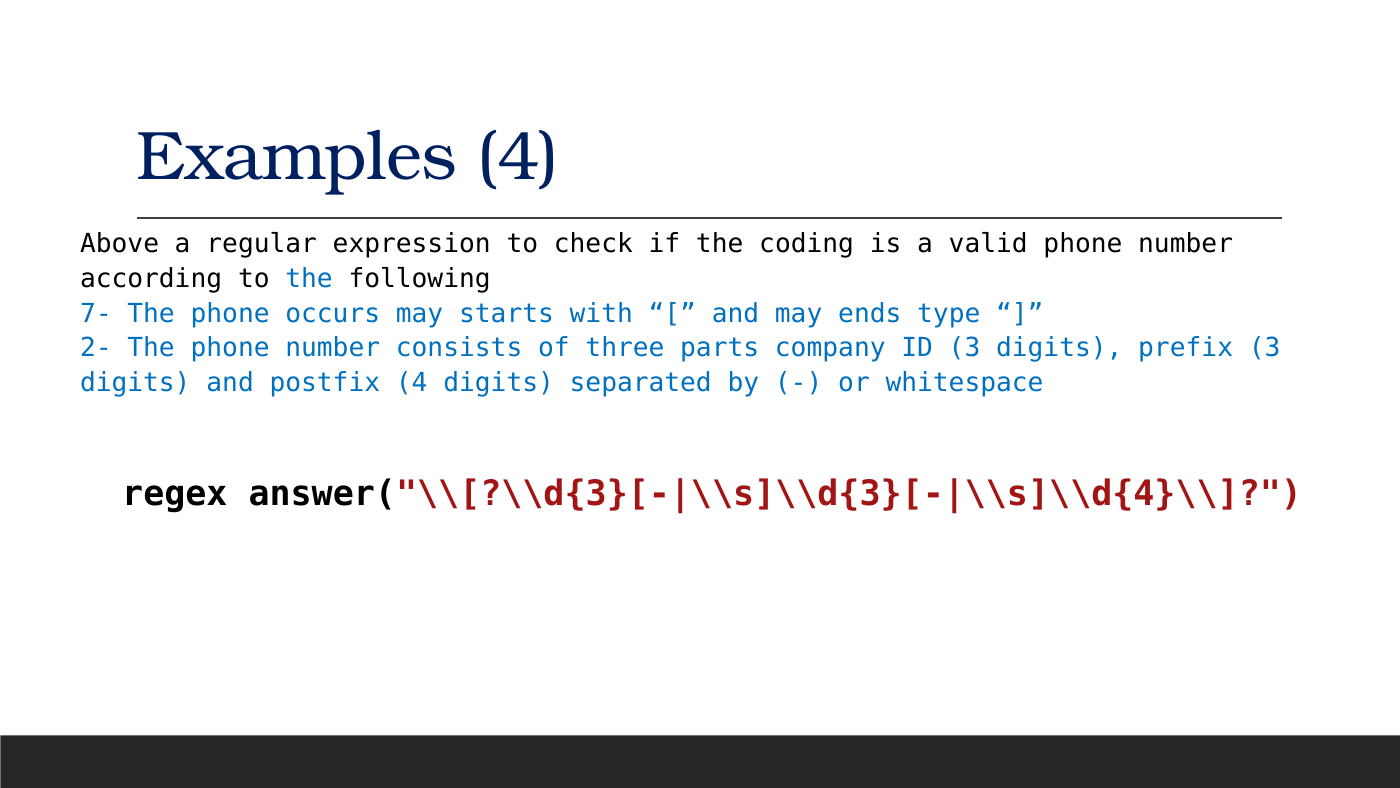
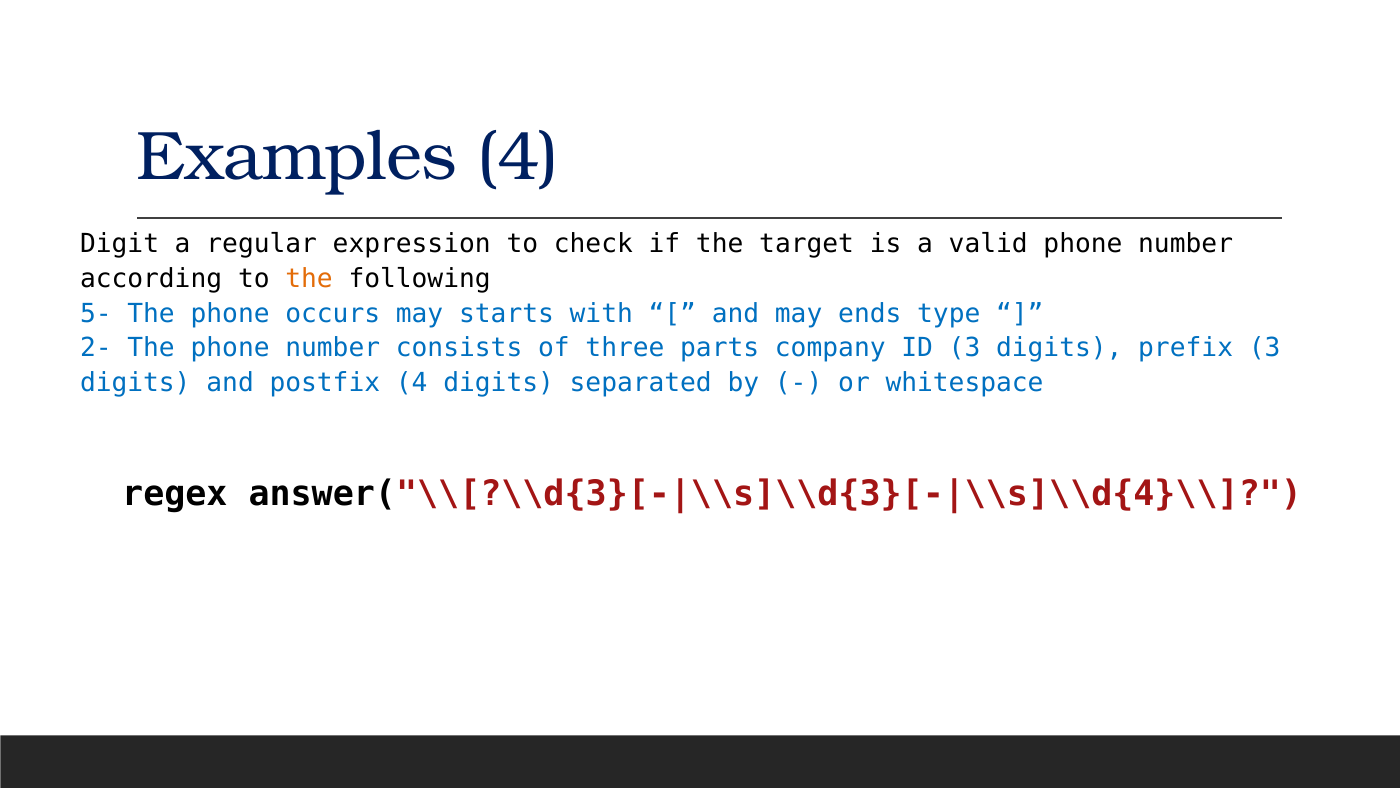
Above: Above -> Digit (120, 244)
coding: coding -> target (807, 244)
the colour: blue -> orange (309, 279)
7-: 7- -> 5- (96, 313)
